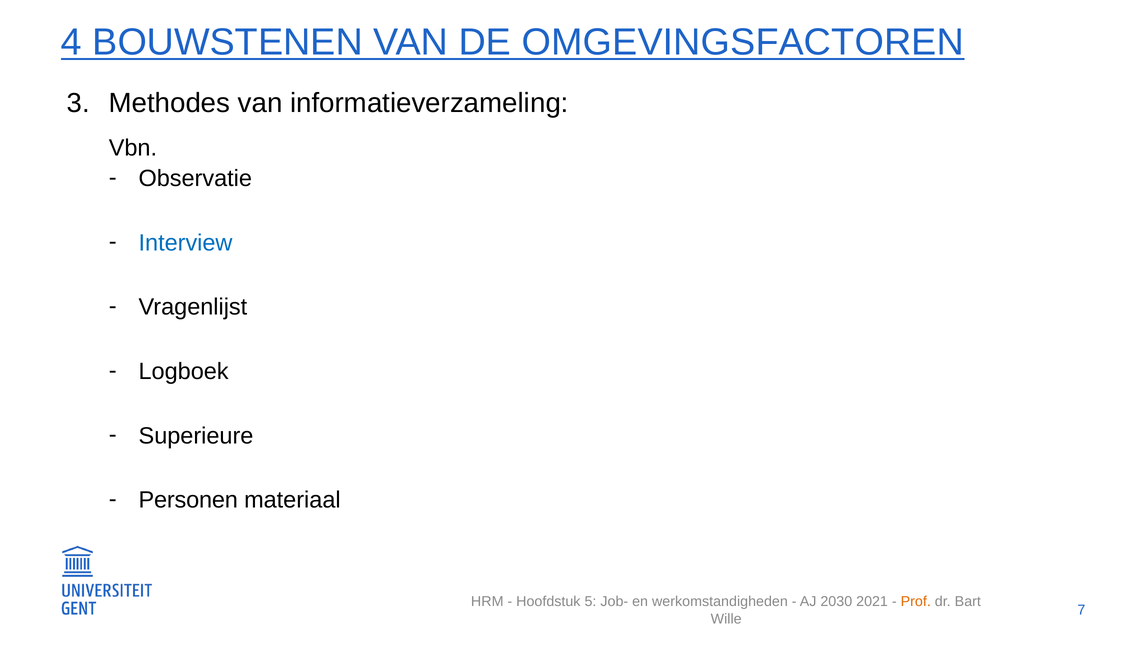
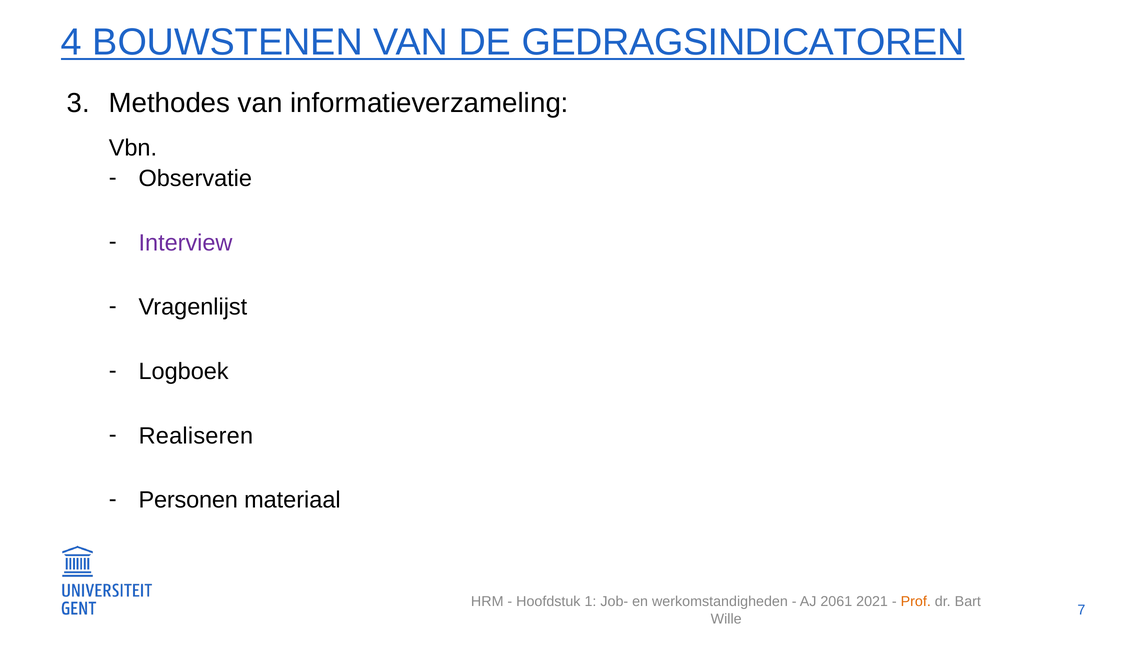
OMGEVINGSFACTOREN: OMGEVINGSFACTOREN -> GEDRAGSINDICATOREN (743, 42)
Interview colour: blue -> purple (186, 243)
Superieure: Superieure -> Realiseren (196, 436)
5: 5 -> 1 (590, 601)
2030: 2030 -> 2061 (836, 601)
